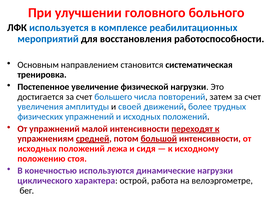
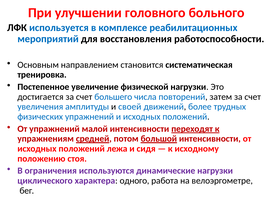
конечностью: конечностью -> ограничения (51, 171)
острой: острой -> одного (134, 181)
